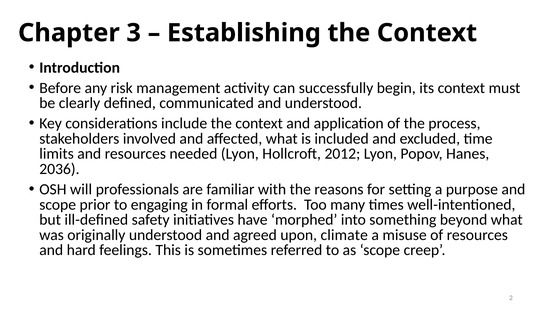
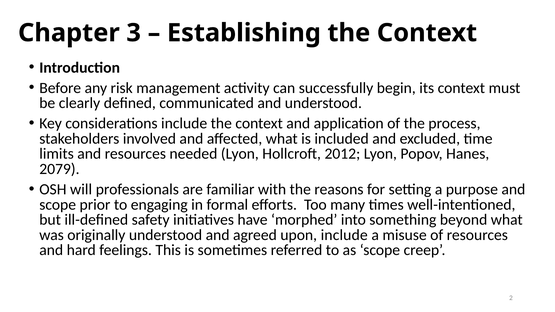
2036: 2036 -> 2079 (59, 169)
upon climate: climate -> include (344, 235)
